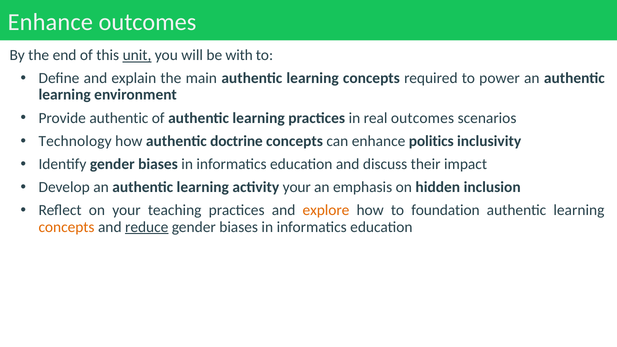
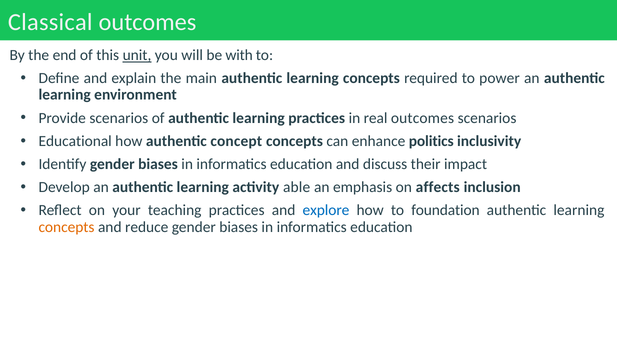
Enhance: Enhance -> Classical (50, 22)
Provide authentic: authentic -> scenarios (119, 118)
Technology: Technology -> Educational (75, 141)
doctrine: doctrine -> concept (236, 141)
activity your: your -> able (297, 187)
hidden: hidden -> affects (438, 187)
explore colour: orange -> blue (326, 210)
reduce underline: present -> none (147, 227)
